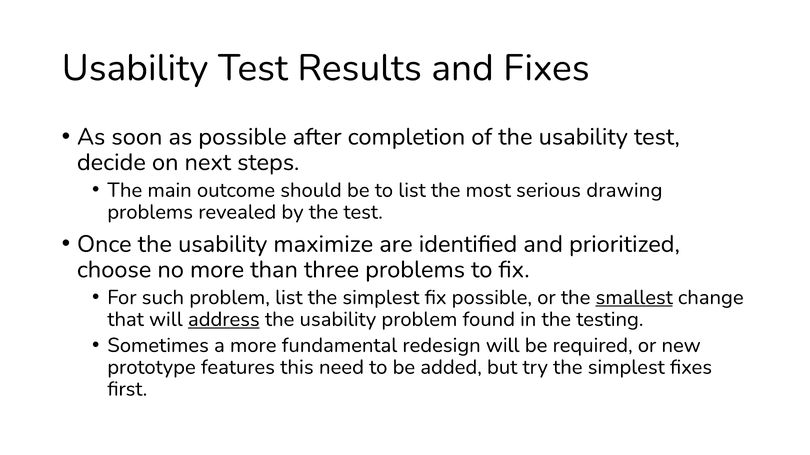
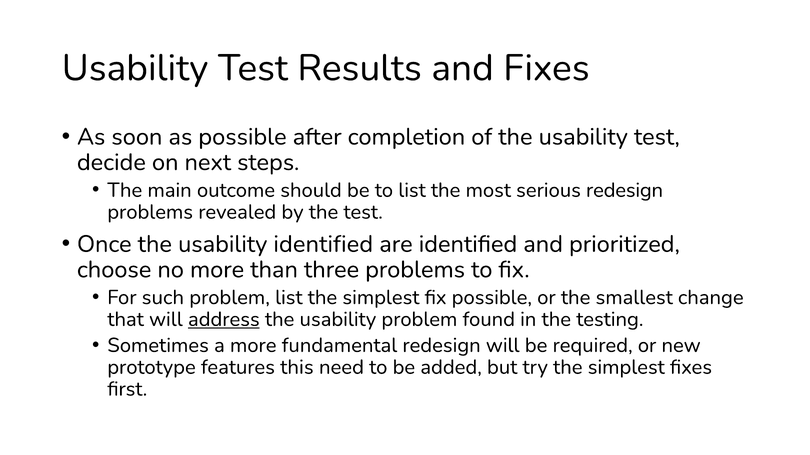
serious drawing: drawing -> redesign (625, 190)
usability maximize: maximize -> identified (323, 244)
smallest underline: present -> none (634, 298)
